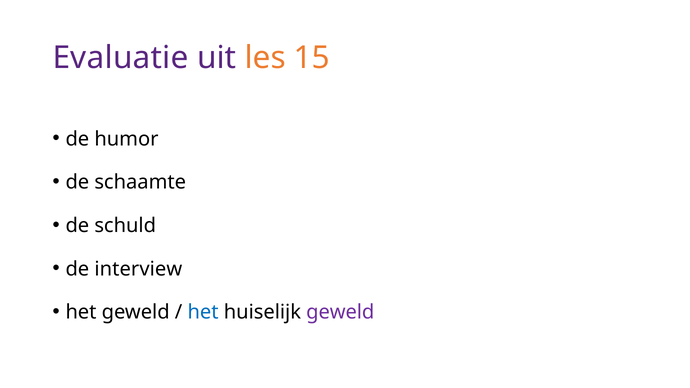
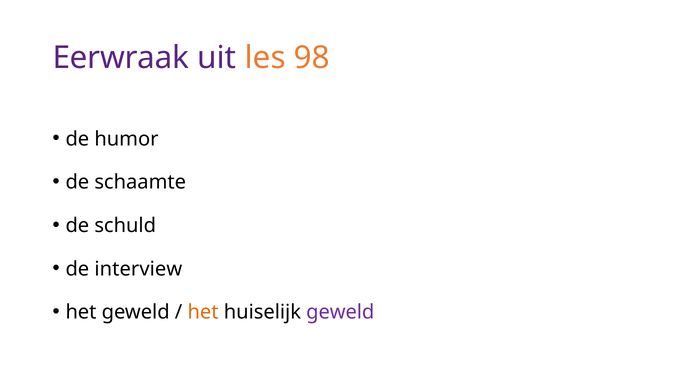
Evaluatie: Evaluatie -> Eerwraak (121, 58)
15: 15 -> 98 (312, 58)
het colour: blue -> orange (203, 312)
